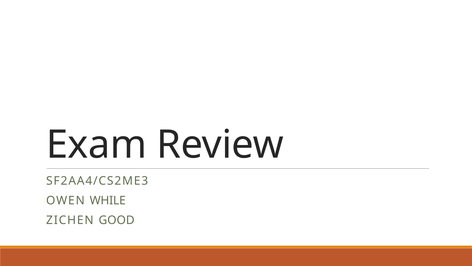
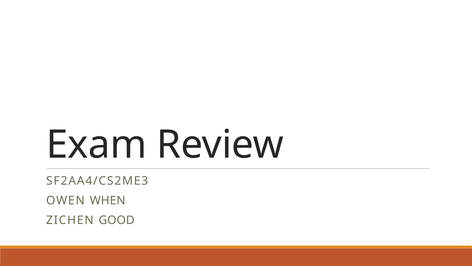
WHILE: WHILE -> WHEN (108, 200)
